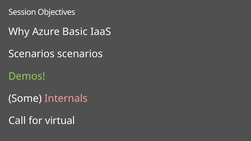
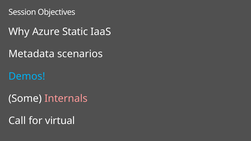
Basic: Basic -> Static (75, 32)
Scenarios: Scenarios -> Metadata (32, 54)
Demos colour: light green -> light blue (27, 76)
